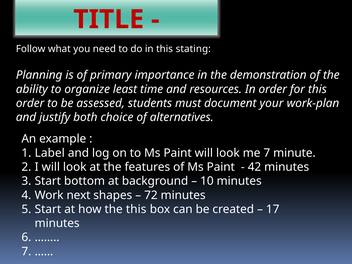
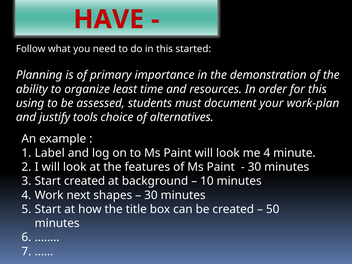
TITLE: TITLE -> HAVE (109, 19)
stating: stating -> started (193, 49)
order: order -> using (30, 103)
both: both -> tools (85, 117)
me 7: 7 -> 4 (267, 153)
42: 42 -> 30 (254, 167)
Start bottom: bottom -> created (85, 181)
72: 72 -> 30 (151, 195)
the this: this -> title (136, 209)
17: 17 -> 50 (273, 209)
